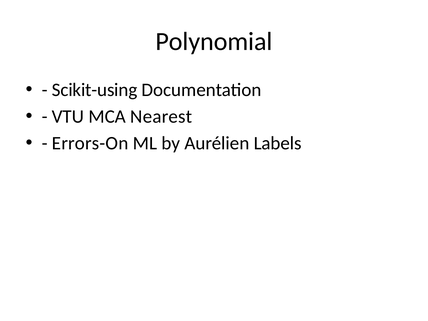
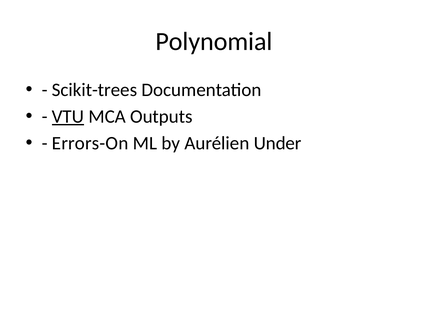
Scikit-using: Scikit-using -> Scikit-trees (95, 90)
VTU underline: none -> present (68, 116)
Nearest: Nearest -> Outputs (161, 116)
Labels: Labels -> Under (278, 143)
